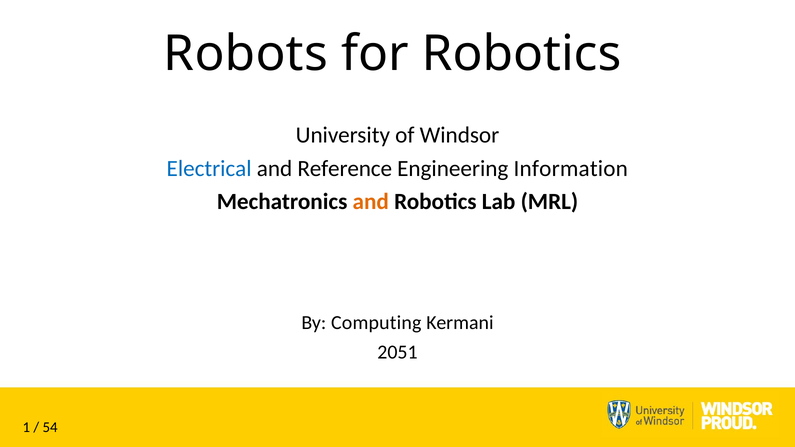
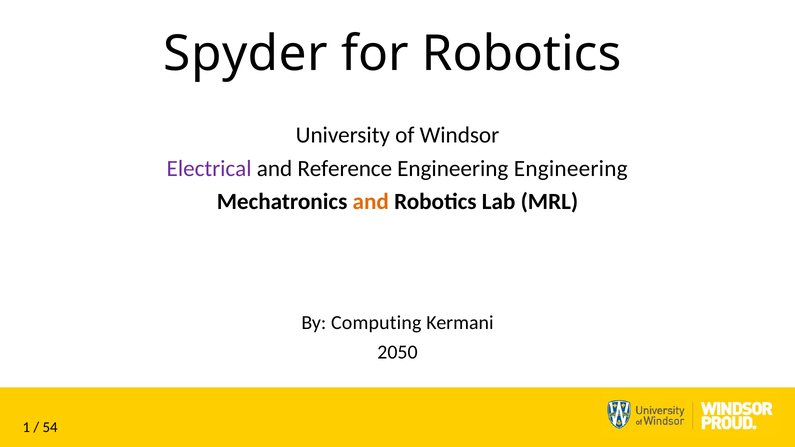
Robots: Robots -> Spyder (246, 54)
Electrical colour: blue -> purple (209, 169)
Engineering Information: Information -> Engineering (571, 169)
2051: 2051 -> 2050 (397, 352)
